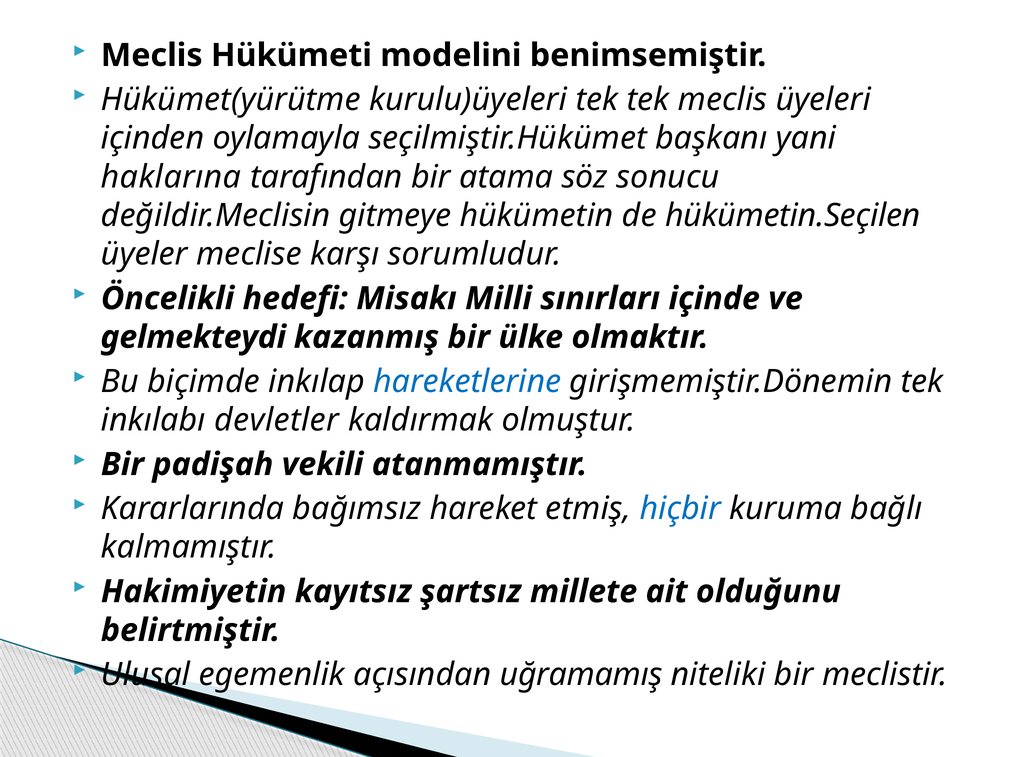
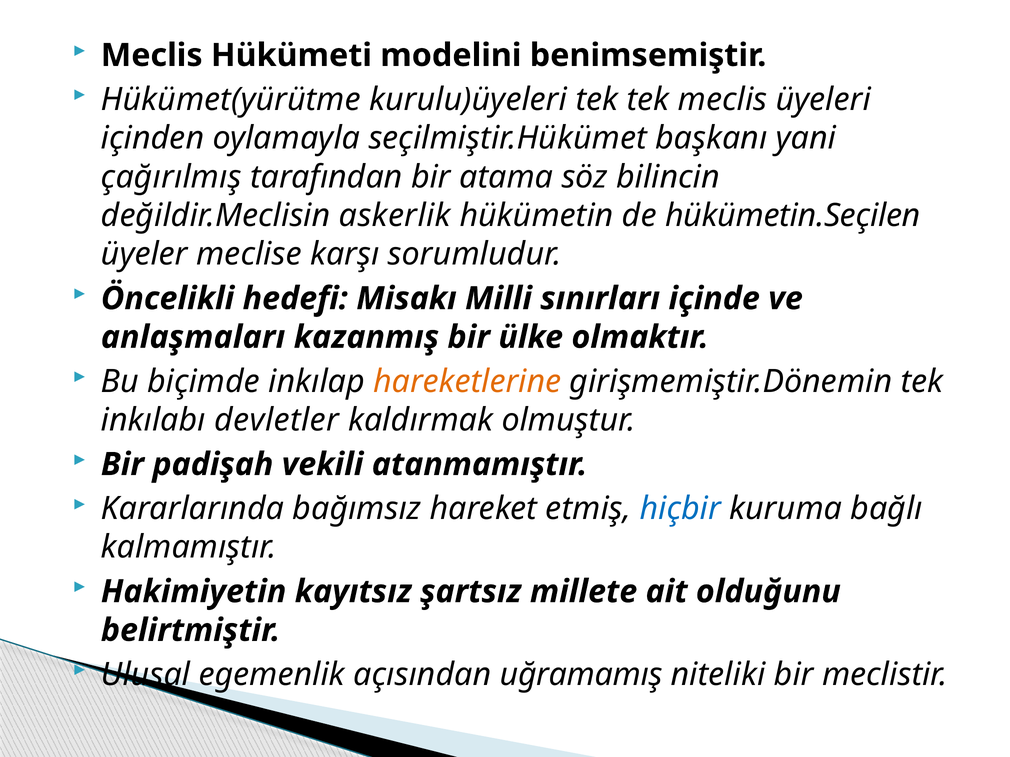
haklarına: haklarına -> çağırılmış (171, 177)
sonucu: sonucu -> bilincin (668, 177)
gitmeye: gitmeye -> askerlik (395, 216)
gelmekteydi: gelmekteydi -> anlaşmaları (193, 337)
hareketlerine colour: blue -> orange (467, 382)
